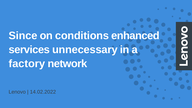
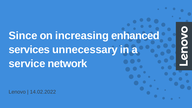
conditions: conditions -> increasing (82, 36)
factory: factory -> service (27, 64)
